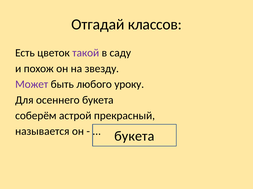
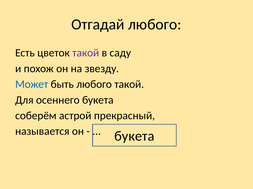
Отгадай классов: классов -> любого (155, 24)
Может colour: purple -> blue (32, 85)
любого уроку: уроку -> такой (129, 85)
